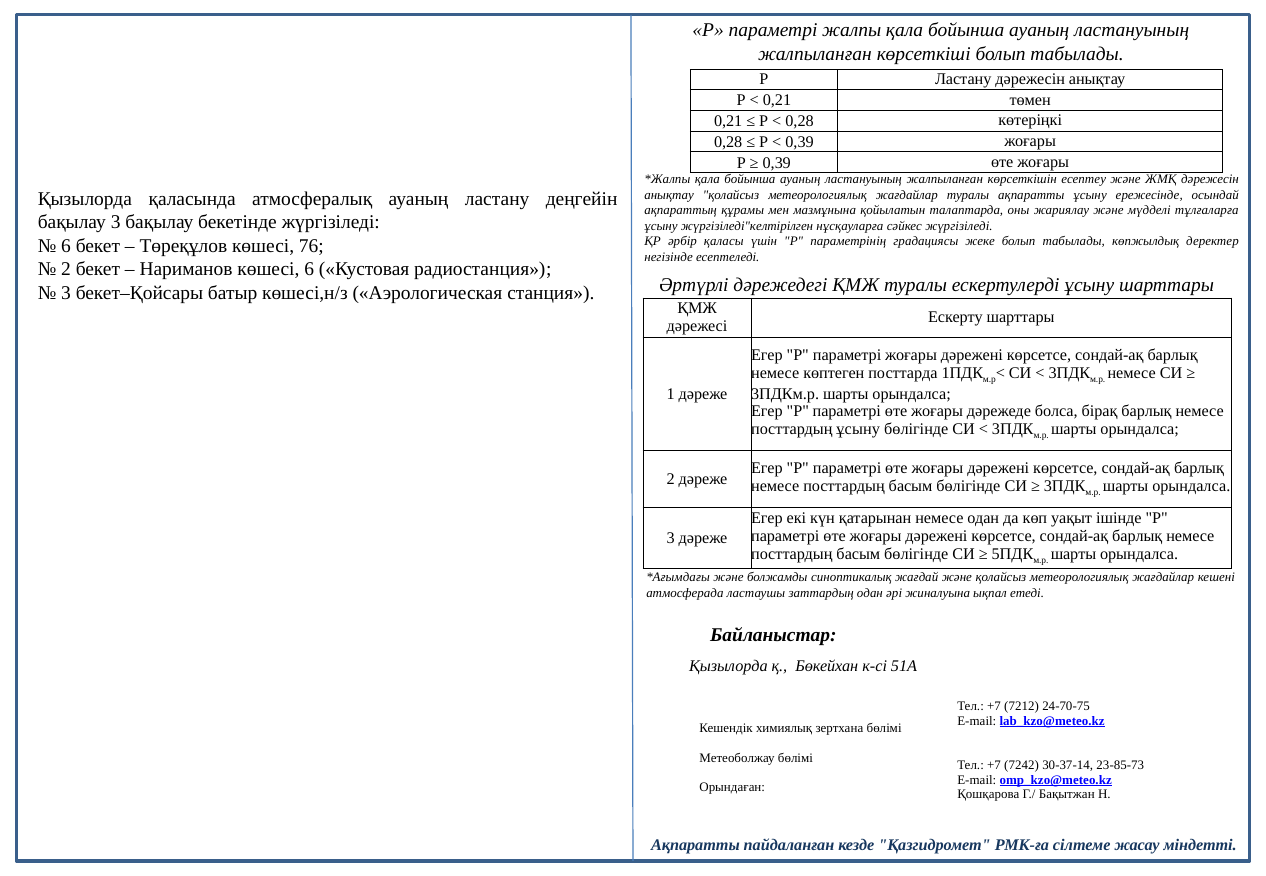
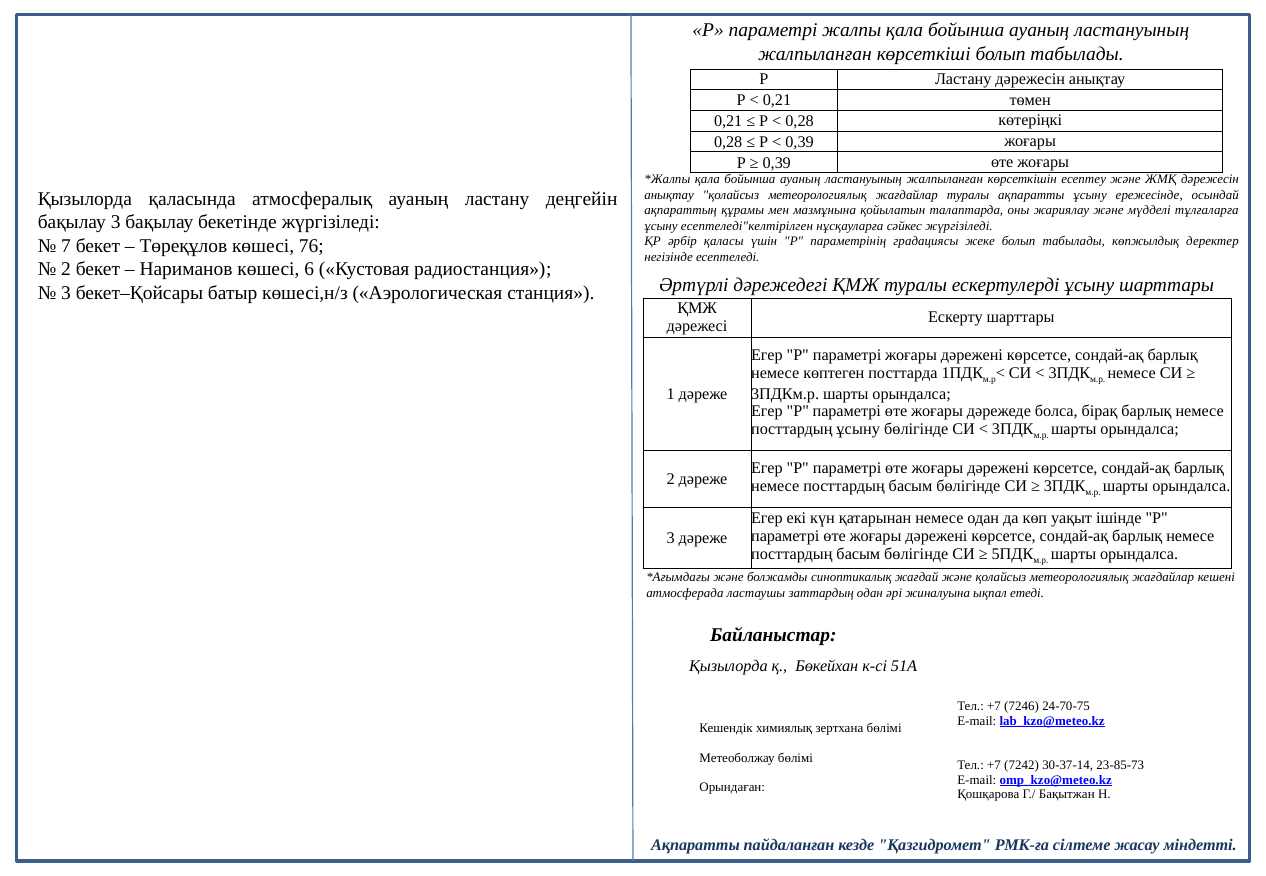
жүргізіледі"келтірілген: жүргізіледі"келтірілген -> есептеледі"келтірілген (747, 226)
6: 6 -> 7 (66, 246)
7212: 7212 -> 7246 (1022, 707)
